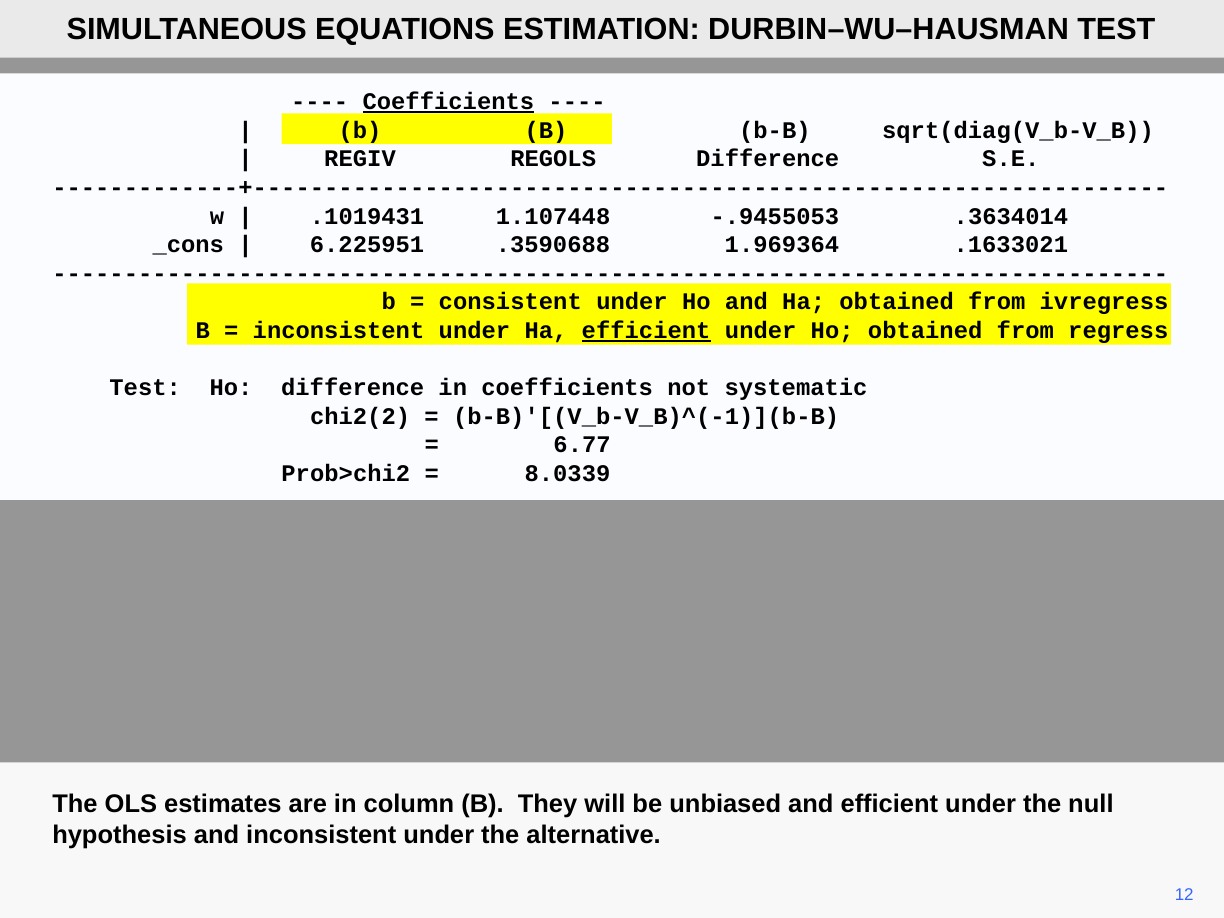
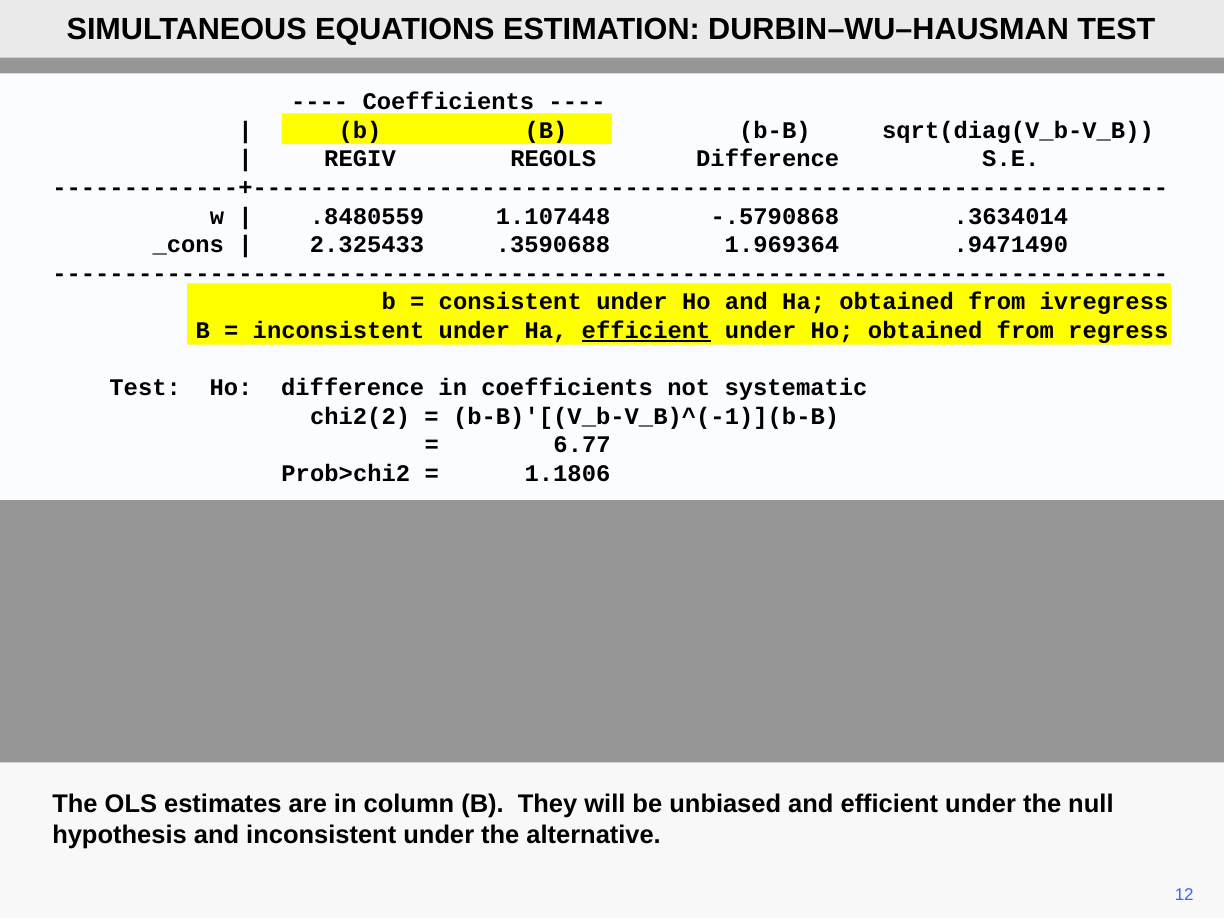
Coefficients underline: present -> none (448, 102)
.1019431: .1019431 -> .8480559 (367, 216)
-.9455053: -.9455053 -> -.5790868 (775, 216)
6.225951: 6.225951 -> 2.325433 (367, 245)
.1633021: .1633021 -> .9471490 (1011, 245)
8.0339: 8.0339 -> 1.1806 (567, 473)
